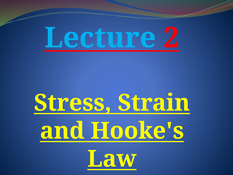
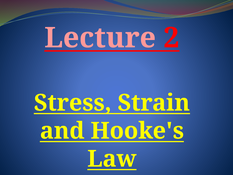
Lecture colour: light blue -> pink (100, 38)
